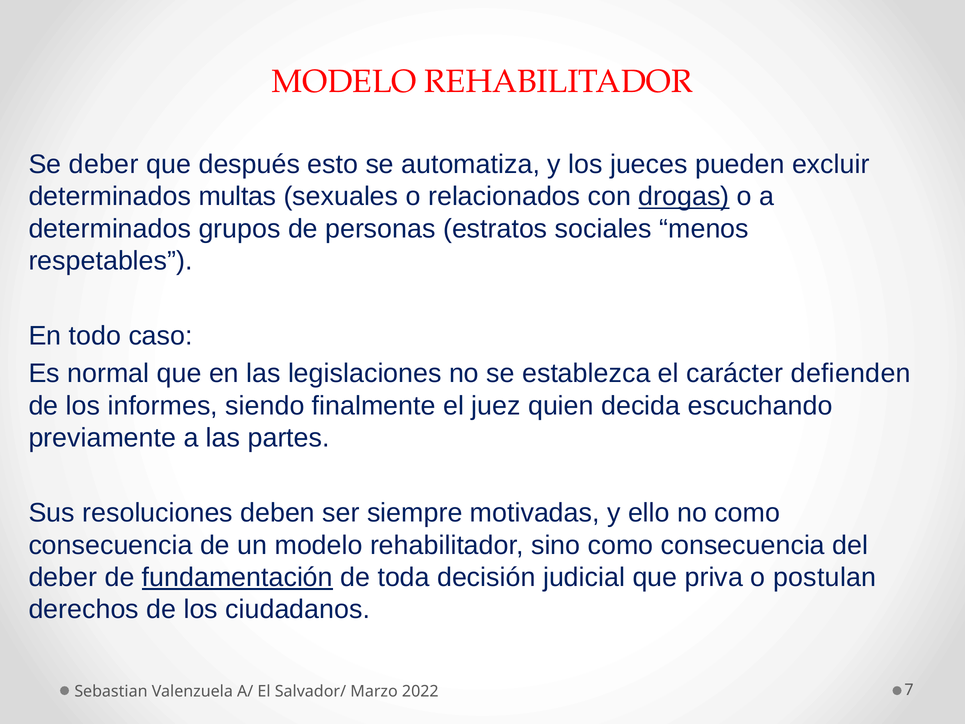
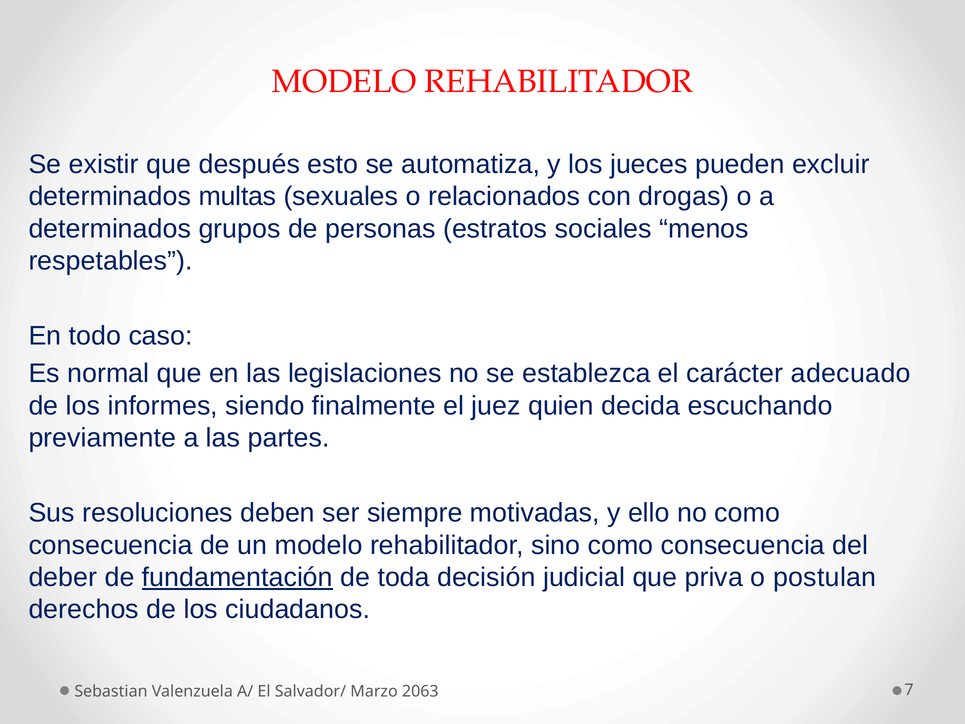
Se deber: deber -> existir (104, 164)
drogas underline: present -> none (684, 196)
defienden: defienden -> adecuado (851, 373)
2022: 2022 -> 2063 (420, 691)
